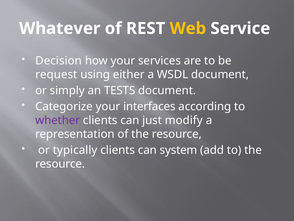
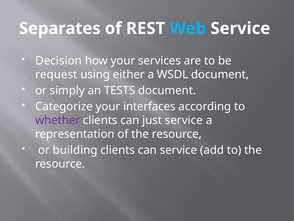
Whatever: Whatever -> Separates (60, 28)
Web colour: yellow -> light blue (188, 28)
just modify: modify -> service (184, 120)
typically: typically -> building (75, 150)
can system: system -> service (178, 150)
